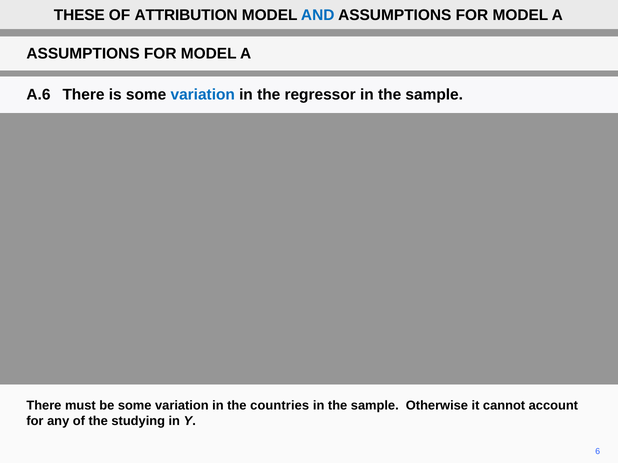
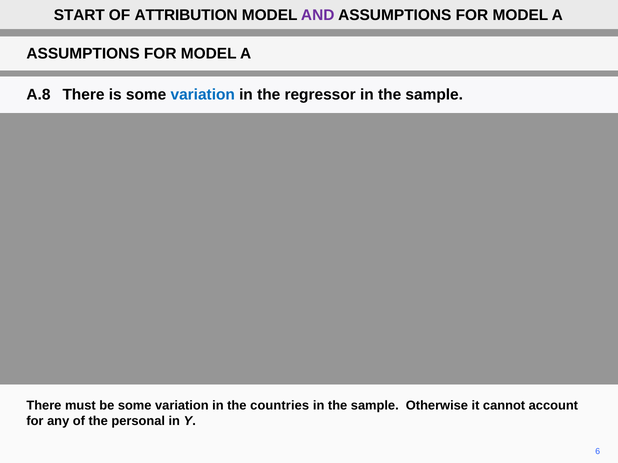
THESE: THESE -> START (79, 15)
AND colour: blue -> purple (318, 15)
A.6: A.6 -> A.8 (38, 95)
studying: studying -> personal (138, 422)
